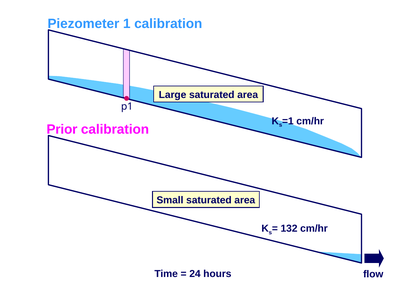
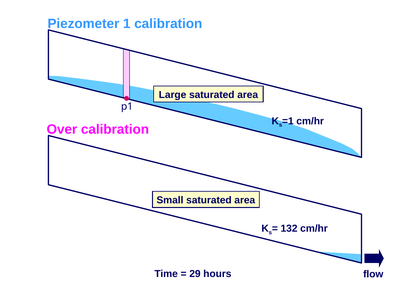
Prior: Prior -> Over (62, 129)
24: 24 -> 29 (195, 274)
